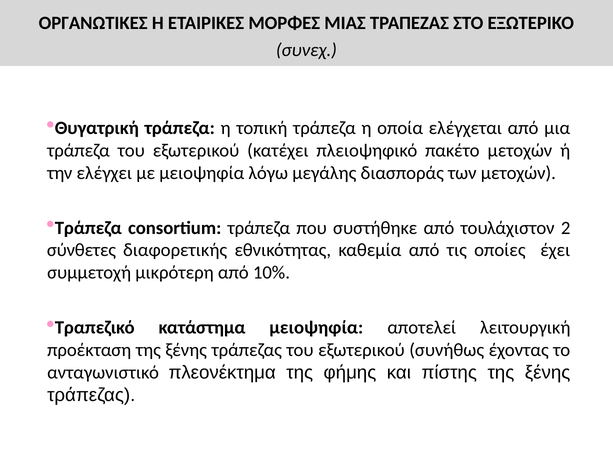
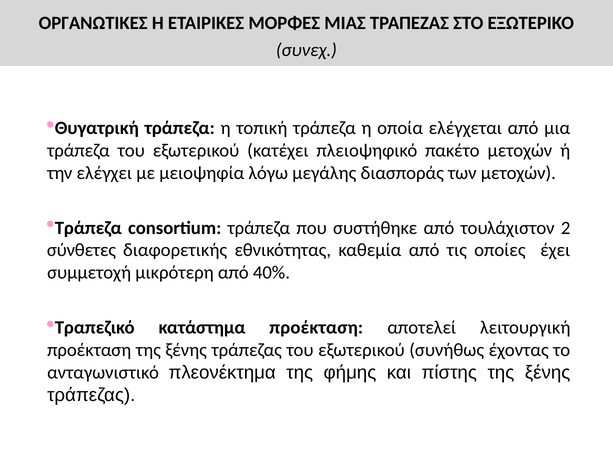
10%: 10% -> 40% (271, 273)
κατάστημα μειοψηφία: μειοψηφία -> προέκταση (316, 327)
